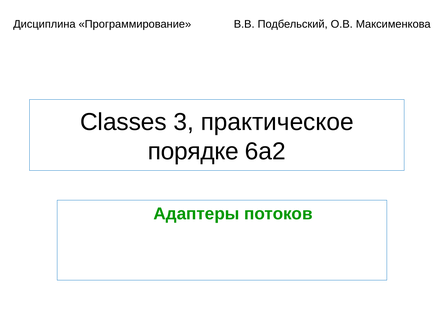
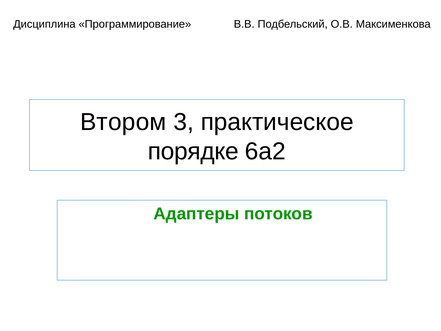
Classes: Classes -> Втором (123, 122)
